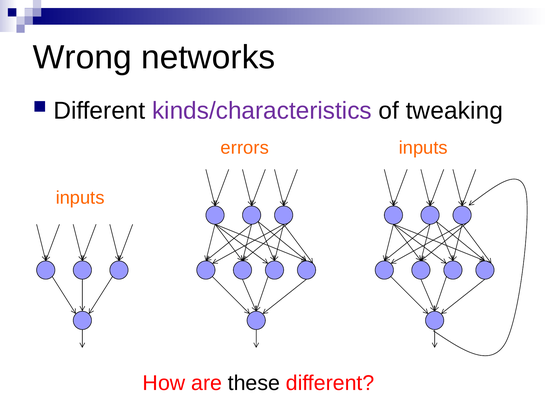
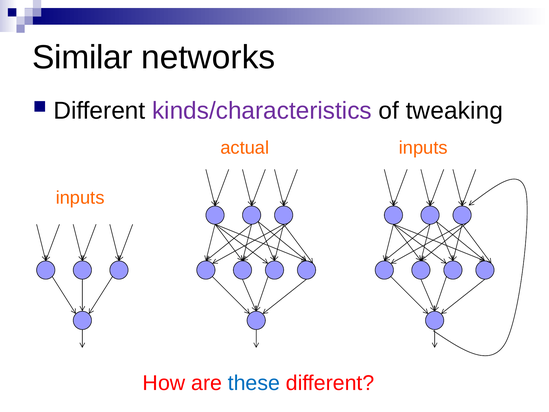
Wrong: Wrong -> Similar (83, 57)
errors: errors -> actual (245, 148)
these colour: black -> blue (254, 383)
